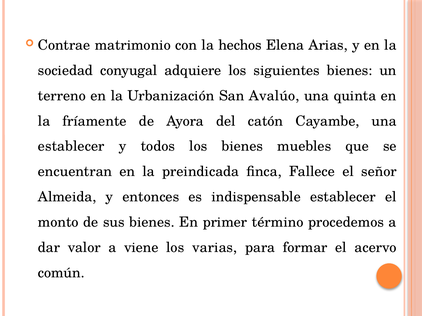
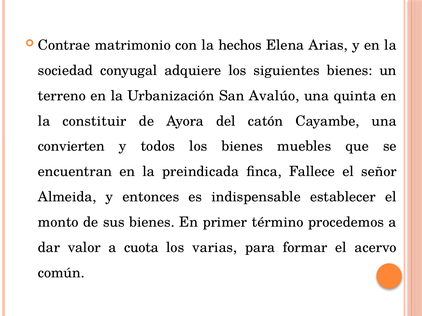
fríamente: fríamente -> constituir (94, 121)
establecer: establecer -> convierten (71, 147)
viene: viene -> cuota (141, 248)
